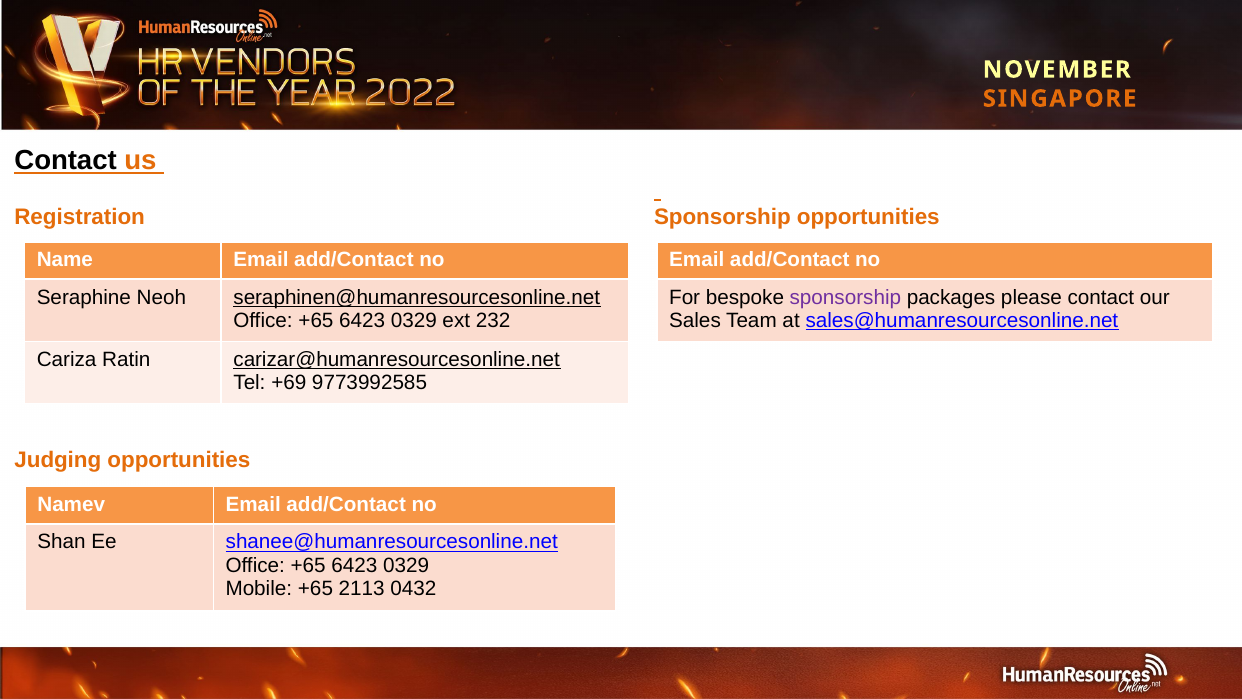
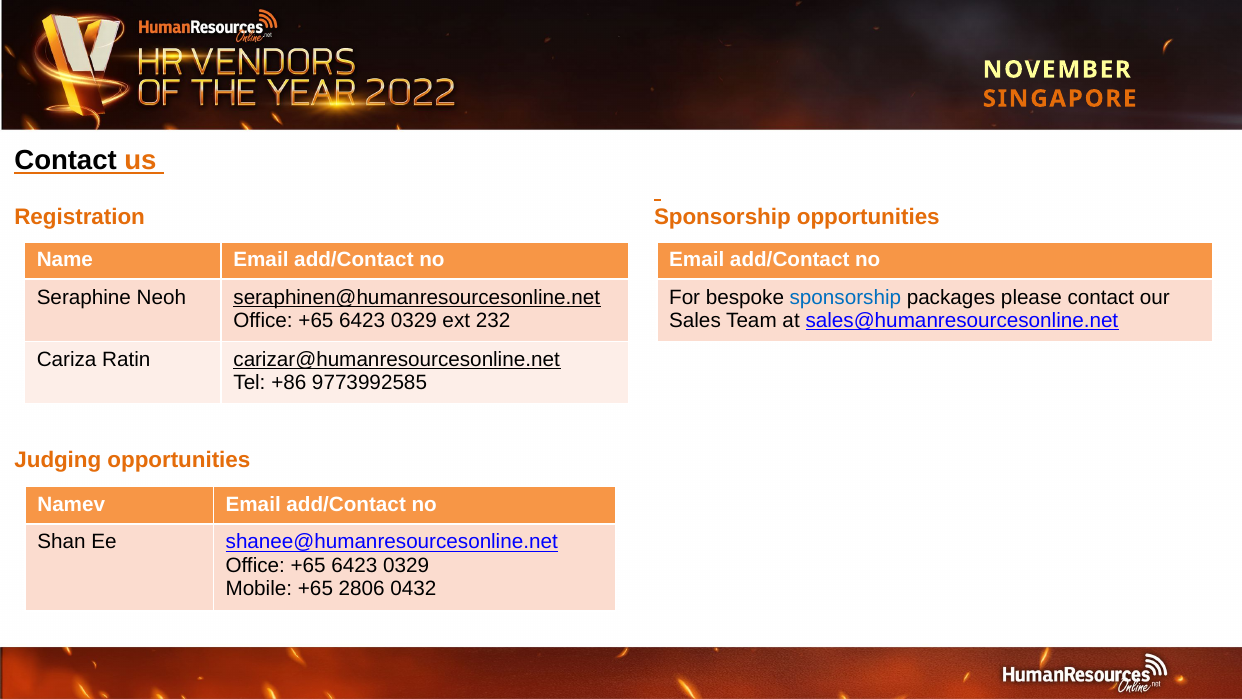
sponsorship colour: purple -> blue (845, 297)
+69: +69 -> +86 (289, 383)
2113: 2113 -> 2806 (362, 588)
